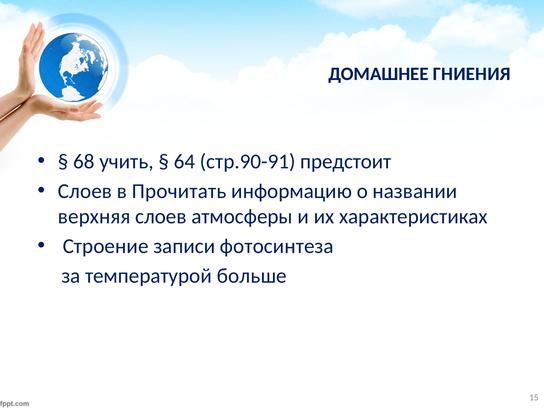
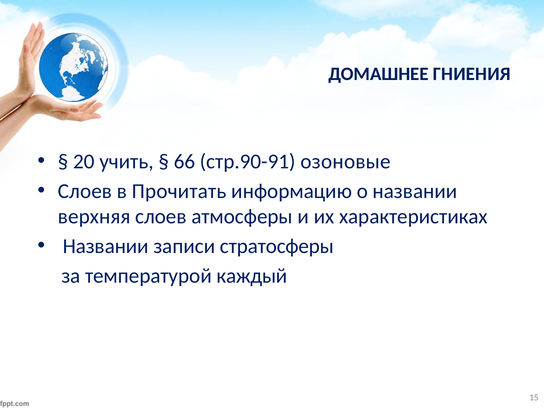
68: 68 -> 20 (84, 161)
64: 64 -> 66 (184, 161)
предстоит: предстоит -> озоновые (346, 161)
Строение: Строение -> Названии (106, 246)
фотосинтеза: фотосинтеза -> стратосферы (277, 246)
больше: больше -> каждый (252, 276)
